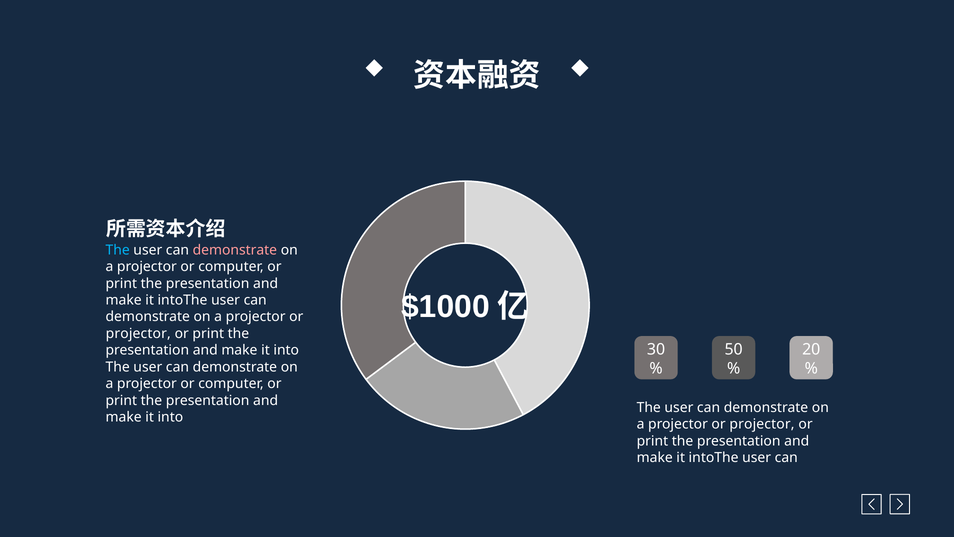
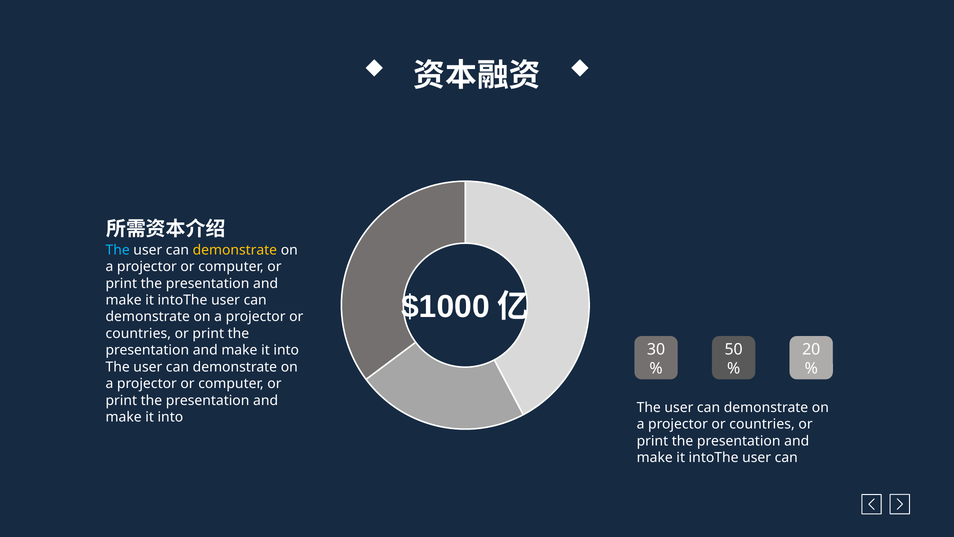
demonstrate colour: pink -> yellow (235, 250)
projector: projector -> countries (138, 333)
projector: projector -> countries (762, 424)
